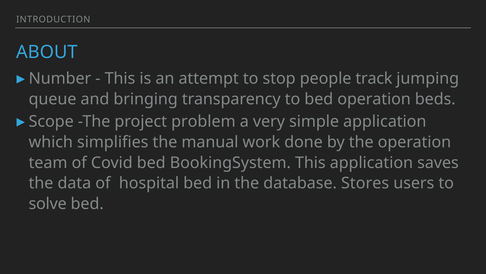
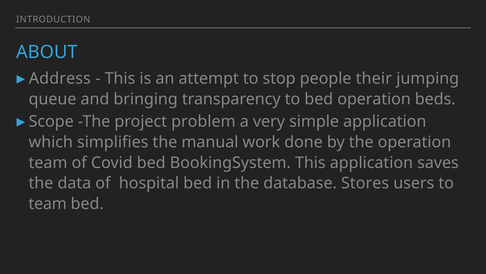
Number: Number -> Address (60, 78)
track: track -> their (374, 78)
solve: solve -> team (48, 204)
